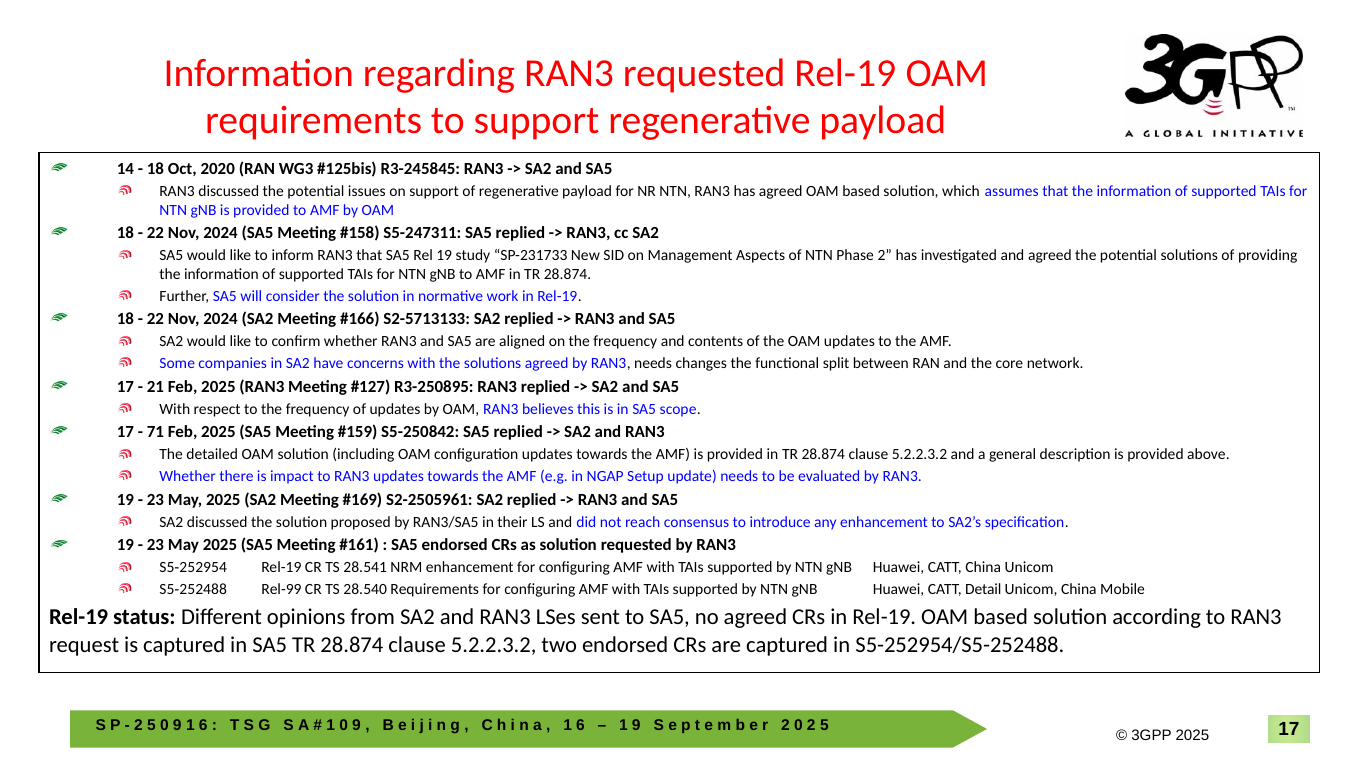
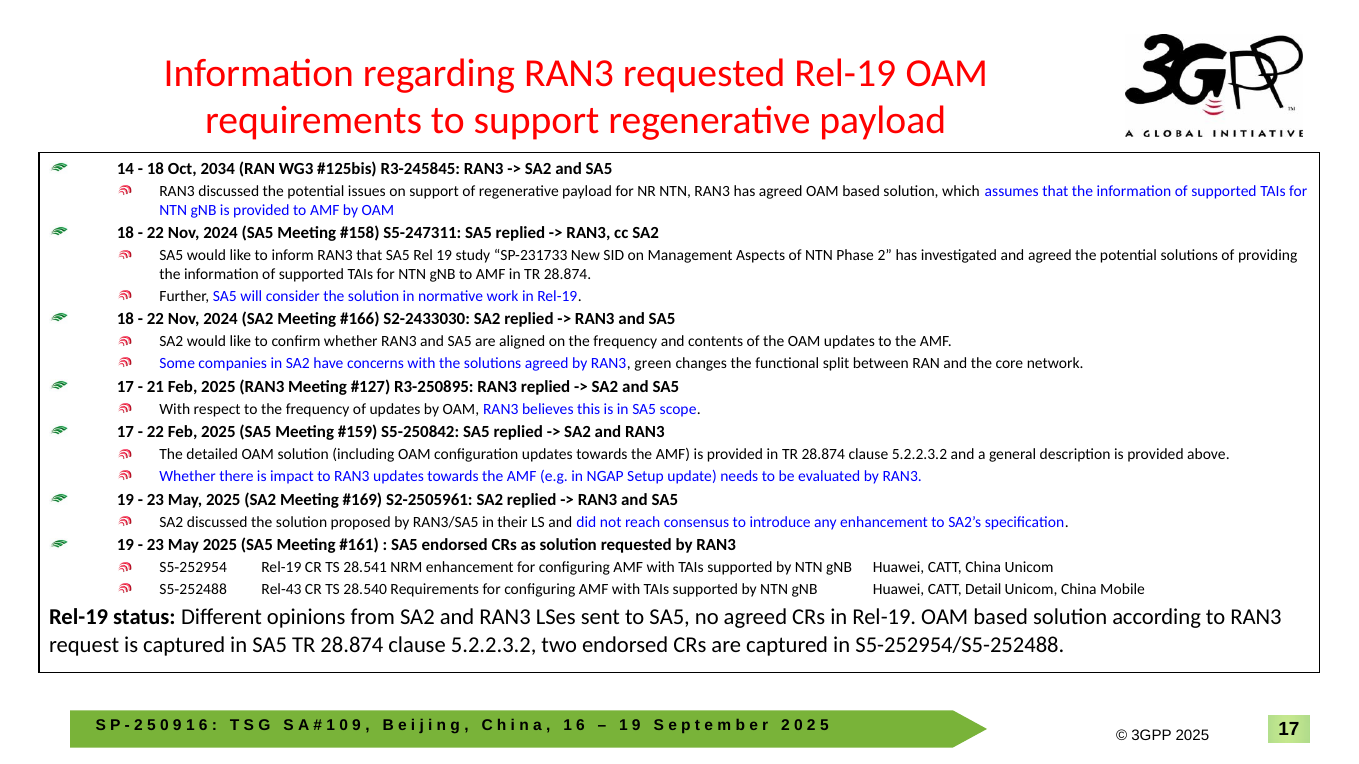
2020: 2020 -> 2034 (218, 169)
S2-5713133: S2-5713133 -> S2-2433030 (427, 319)
RAN3 needs: needs -> green (653, 364)
71: 71 -> 22 (156, 432)
Rel-99: Rel-99 -> Rel-43 (281, 590)
